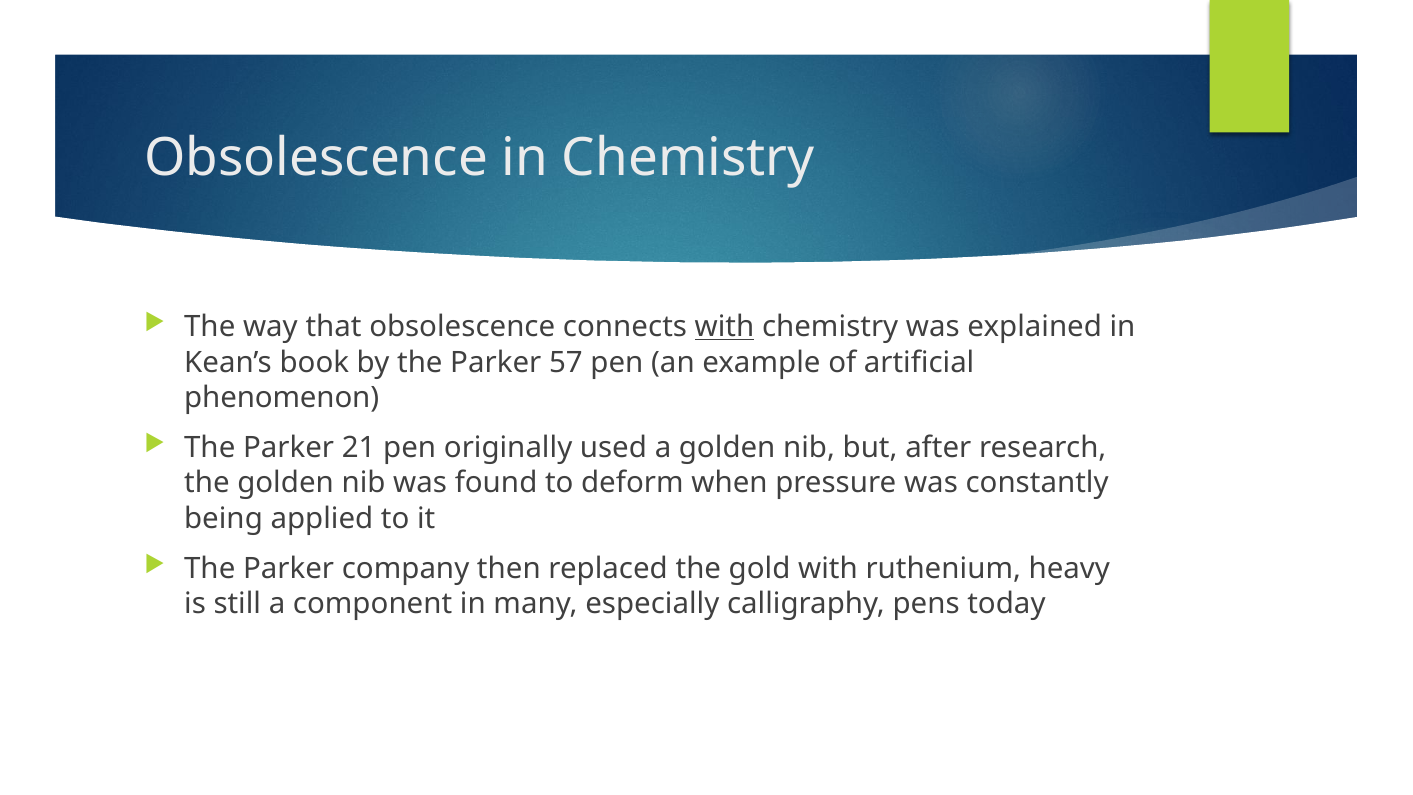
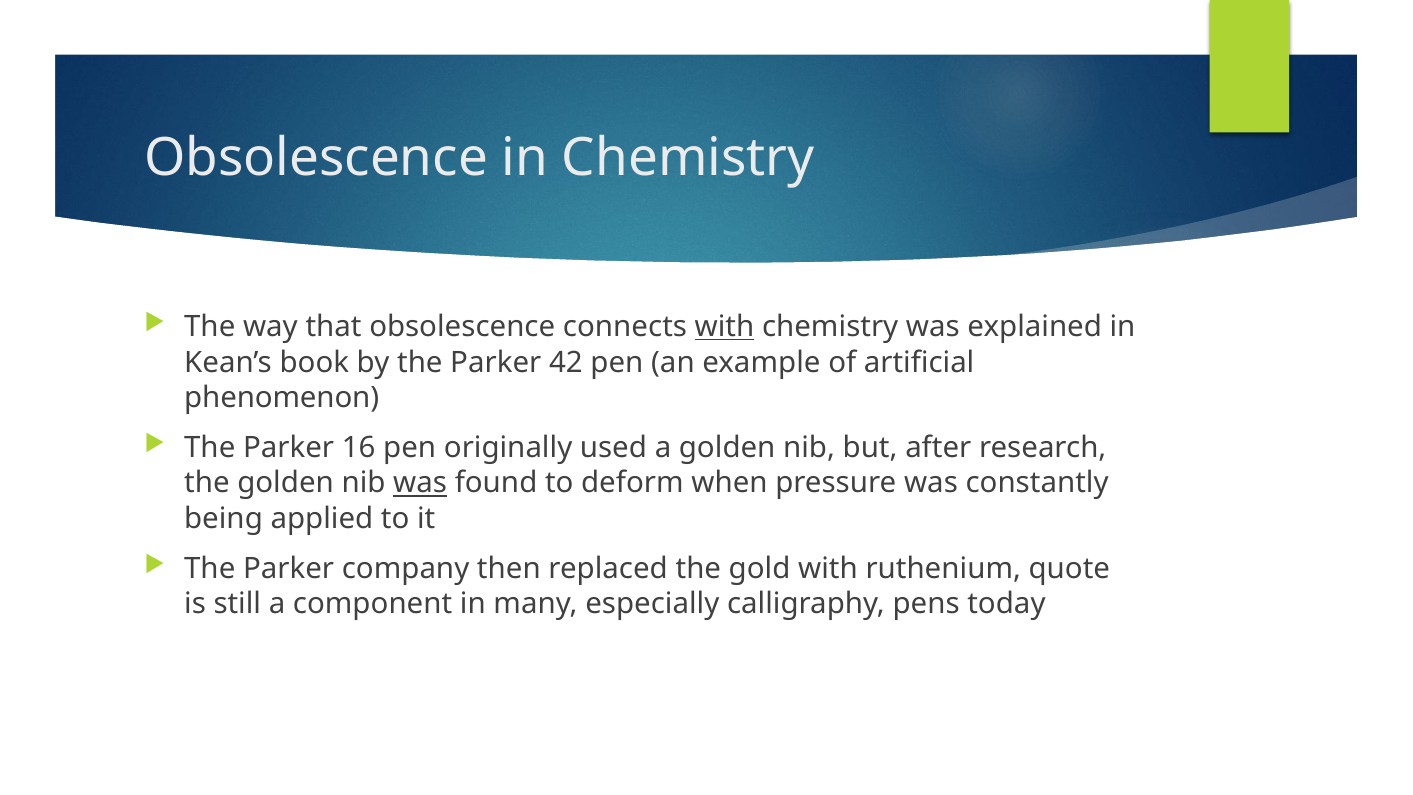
57: 57 -> 42 (566, 362)
21: 21 -> 16 (359, 448)
was underline: none -> present (420, 483)
heavy: heavy -> quote (1069, 569)
